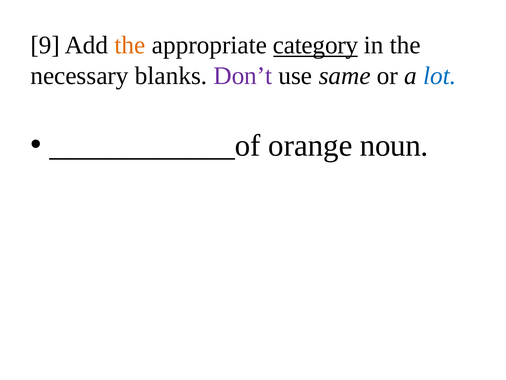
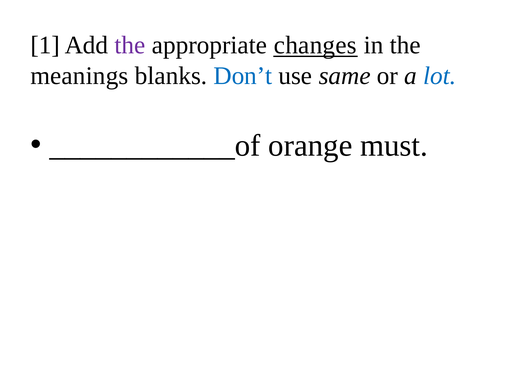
9: 9 -> 1 (45, 45)
the colour: orange -> purple (130, 45)
category: category -> changes (315, 45)
necessary: necessary -> meanings (79, 76)
Don’t colour: purple -> blue (243, 76)
noun: noun -> must (394, 145)
